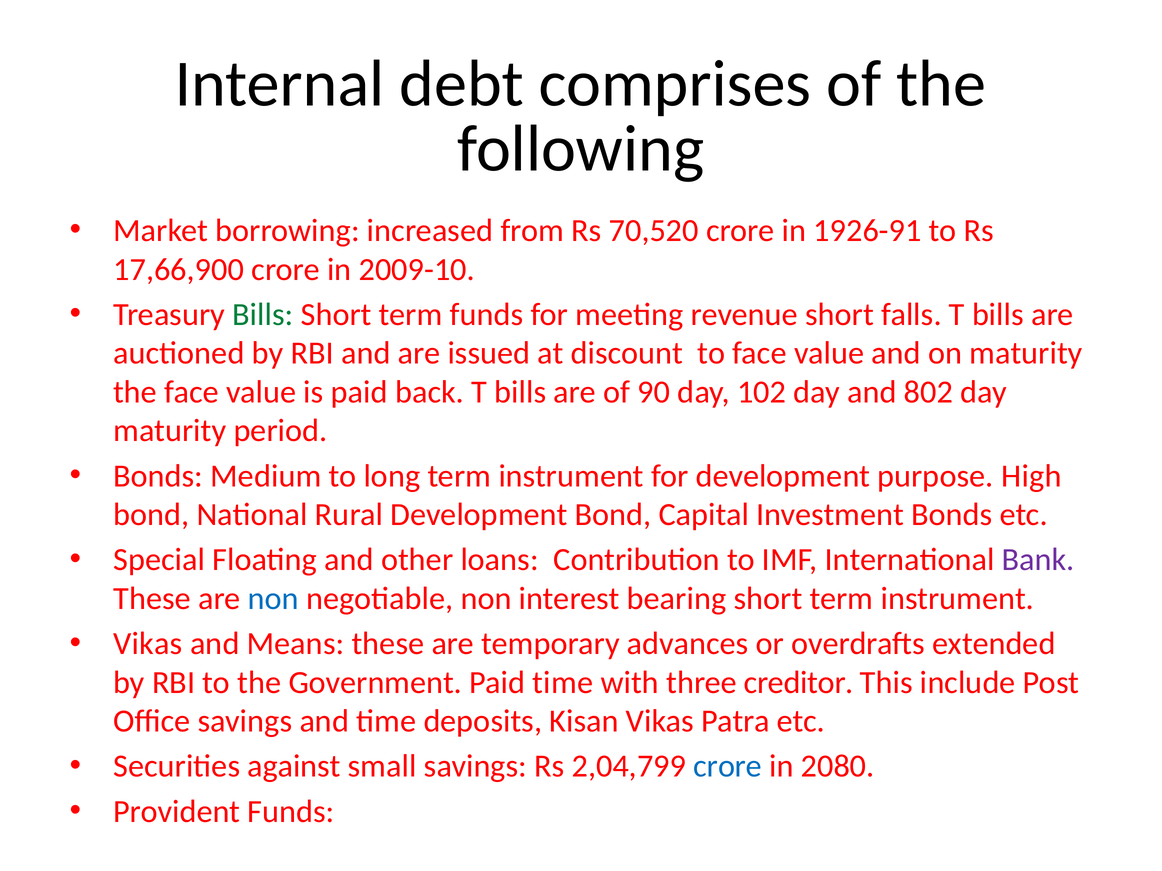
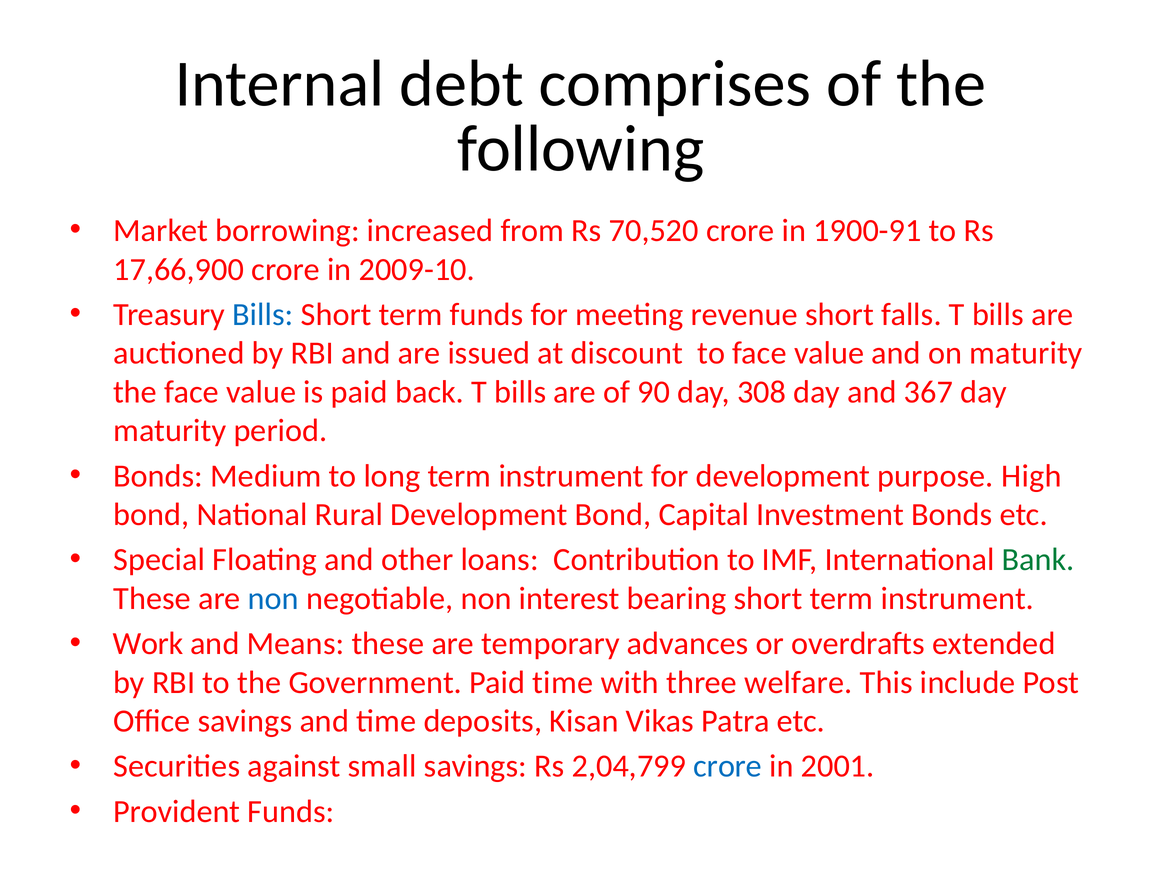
1926-91: 1926-91 -> 1900-91 (867, 231)
Bills colour: green -> blue (263, 315)
102: 102 -> 308 (762, 392)
802: 802 -> 367 (928, 392)
Bank colour: purple -> green (1038, 560)
Vikas: Vikas -> Work (148, 644)
creditor: creditor -> welfare (798, 683)
2080: 2080 -> 2001 (838, 767)
